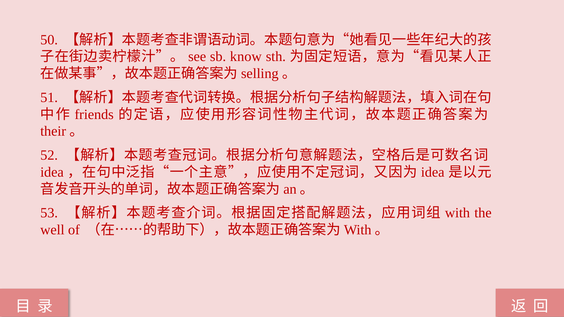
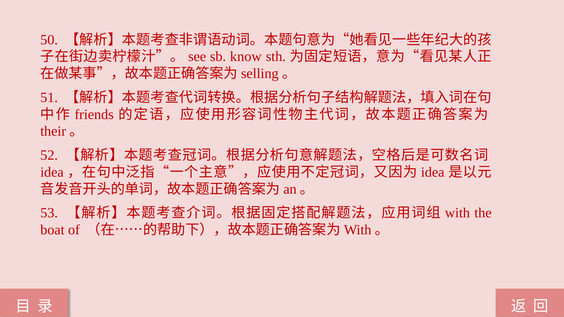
well: well -> boat (52, 230)
